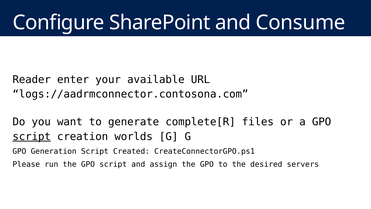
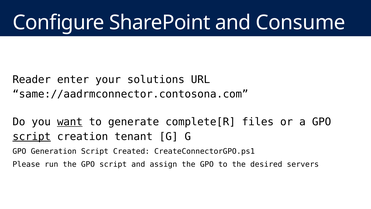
available: available -> solutions (156, 79)
logs://aadrmconnector.contosona.com: logs://aadrmconnector.contosona.com -> same://aadrmconnector.contosona.com (130, 94)
want underline: none -> present (70, 122)
worlds: worlds -> tenant (134, 136)
